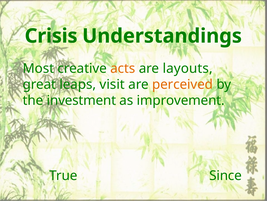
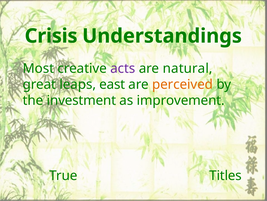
acts colour: orange -> purple (123, 68)
layouts: layouts -> natural (188, 68)
visit: visit -> east (112, 84)
Since: Since -> Titles (226, 175)
